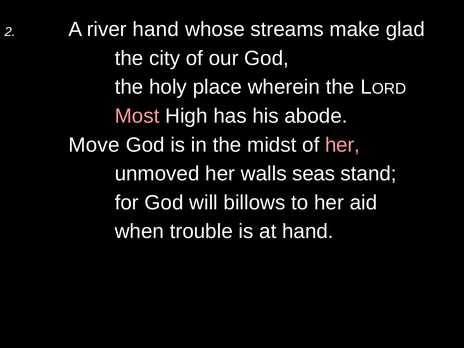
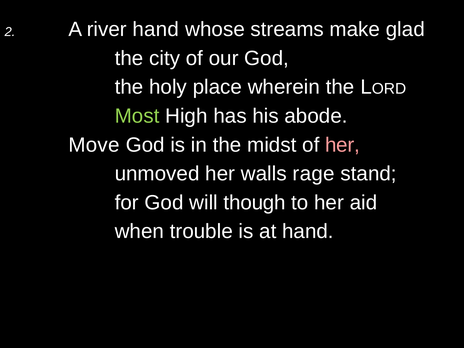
Most colour: pink -> light green (137, 116)
seas: seas -> rage (314, 174)
billows: billows -> though (255, 203)
